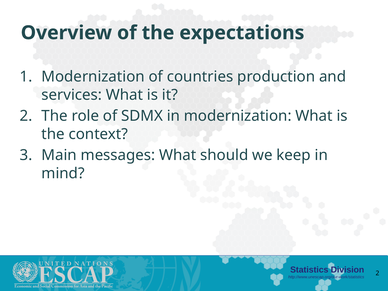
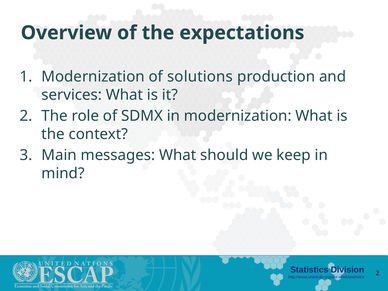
countries: countries -> solutions (200, 77)
